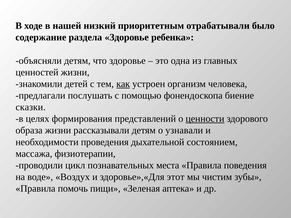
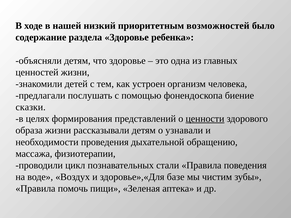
отрабатывали: отрабатывали -> возможностей (218, 26)
как underline: present -> none (123, 84)
состоянием: состоянием -> обращению (212, 142)
места: места -> стали (168, 165)
этот: этот -> базе (176, 177)
